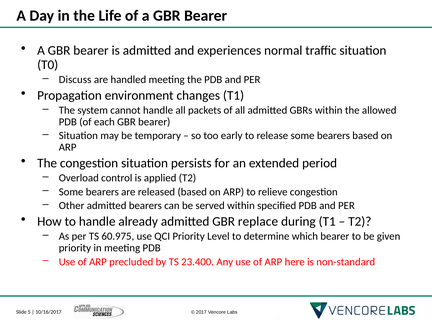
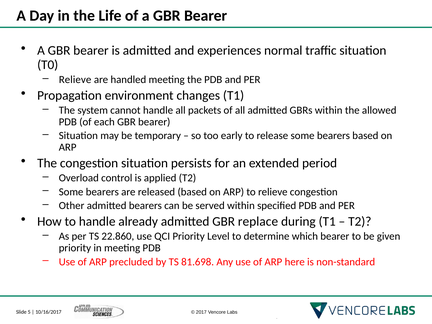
Discuss: Discuss -> Relieve (75, 80)
60.975: 60.975 -> 22.860 (118, 236)
23.400: 23.400 -> 81.698 (198, 262)
